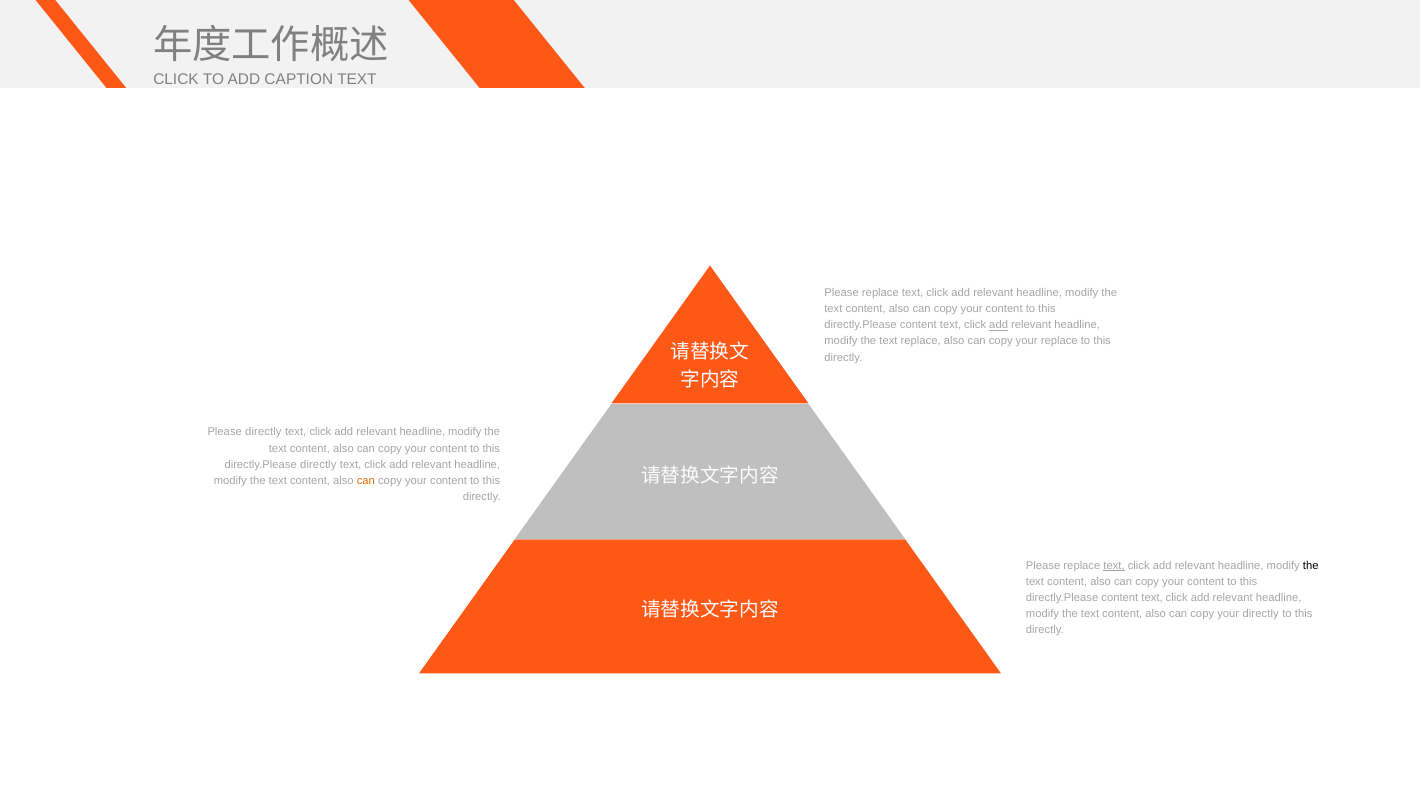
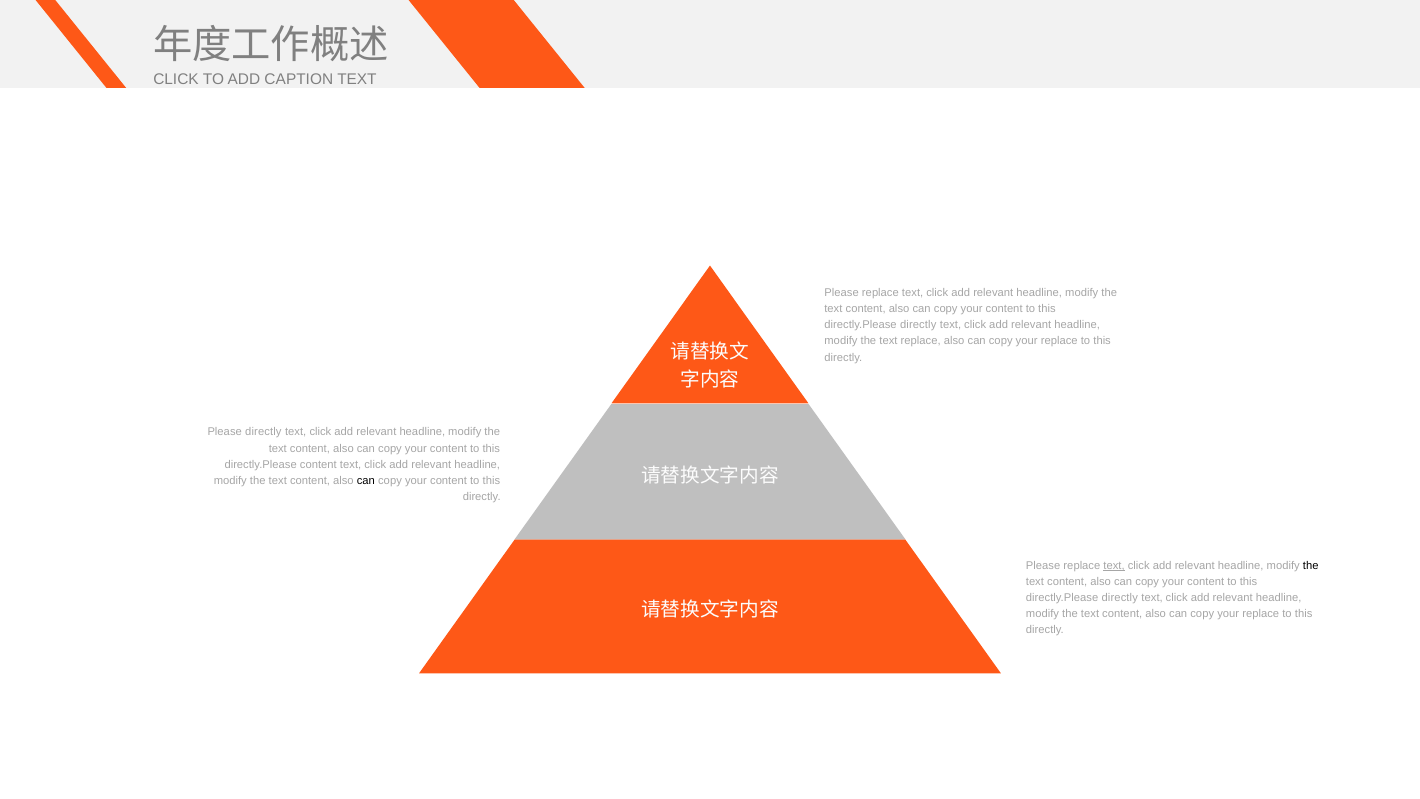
content: content -> directly (918, 325)
add underline: present -> none (999, 325)
directly.Please directly: directly -> content (318, 464)
can colour: orange -> black (366, 480)
content: content -> directly (1120, 597)
directly: directly -> replace (1261, 614)
